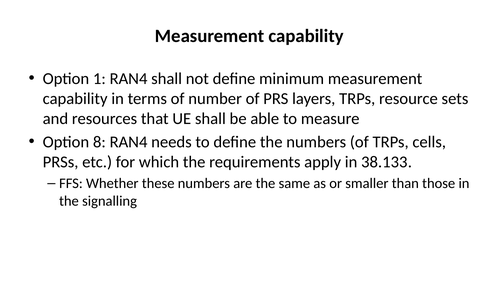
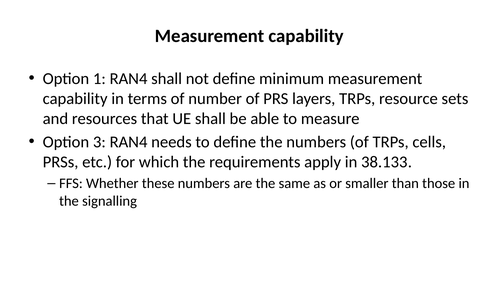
8: 8 -> 3 (99, 142)
